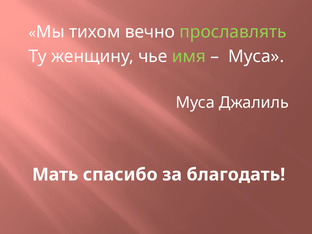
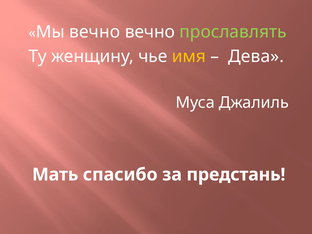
Мы тихом: тихом -> вечно (95, 32)
имя colour: light green -> yellow (189, 56)
Муса: Муса -> Дева (256, 56)
благодать: благодать -> предстань (236, 175)
